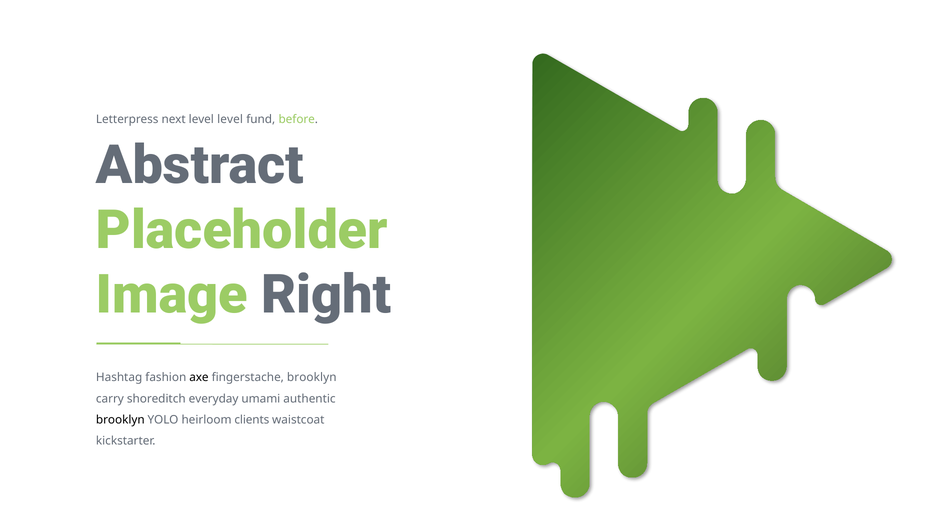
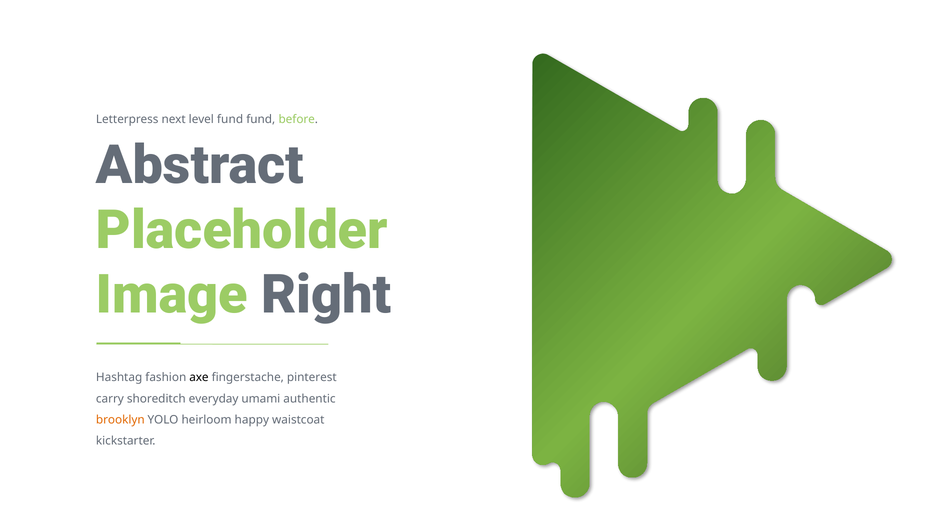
level level: level -> fund (230, 120)
fingerstache brooklyn: brooklyn -> pinterest (312, 378)
brooklyn colour: black -> orange (120, 420)
clients: clients -> happy (252, 420)
